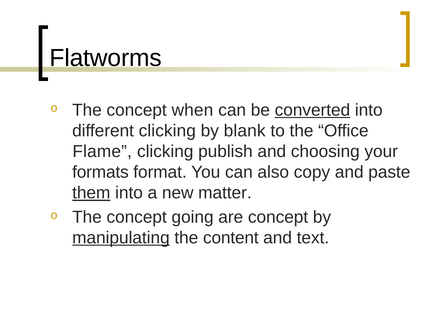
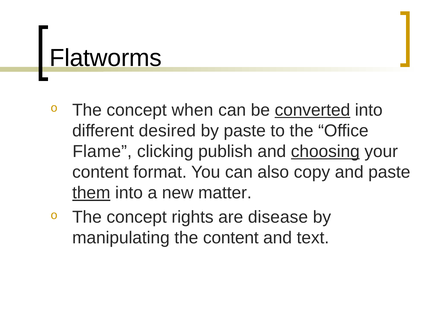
different clicking: clicking -> desired (167, 130)
by blank: blank -> paste (245, 130)
choosing underline: none -> present (325, 151)
formats: formats -> content (100, 172)
going: going -> rights (193, 217)
are concept: concept -> disease (278, 217)
manipulating underline: present -> none (121, 237)
